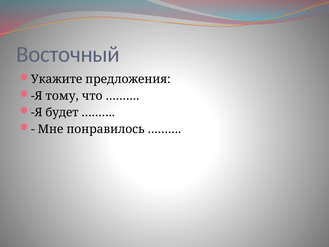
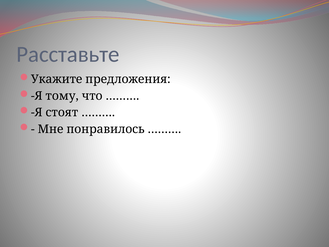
Восточный: Восточный -> Расставьте (68, 54)
будет: будет -> стоят (62, 112)
